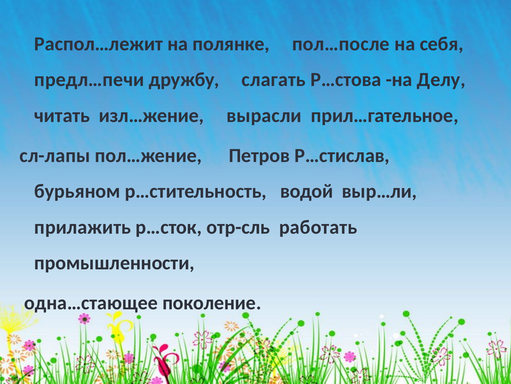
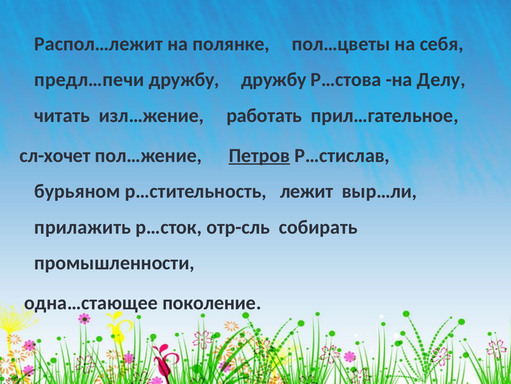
пол…после: пол…после -> пол…цветы (341, 44)
дружбу слагать: слагать -> дружбу (274, 80)
вырасли: вырасли -> работать (264, 115)
сл-лапы: сл-лапы -> сл-хочет (55, 155)
Петров underline: none -> present (259, 155)
водой: водой -> лежит (307, 191)
работать: работать -> собирать (318, 227)
